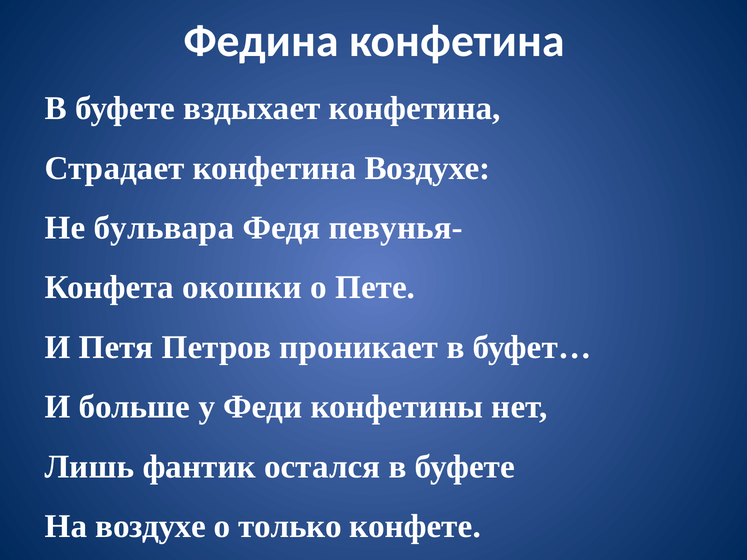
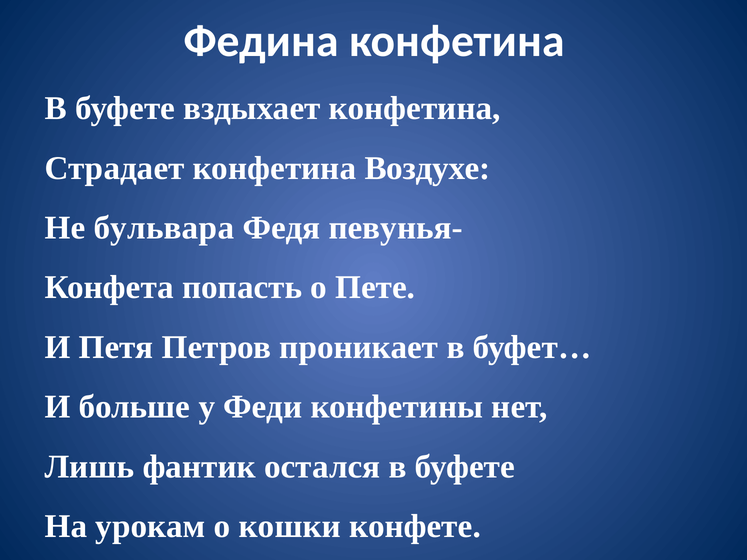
окошки: окошки -> попасть (242, 288)
На воздухе: воздухе -> урокам (151, 527)
только: только -> кошки (290, 527)
